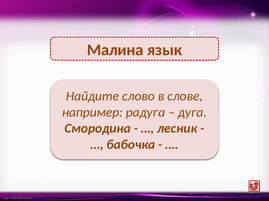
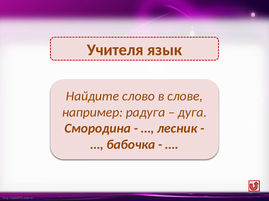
Малина: Малина -> Учителя (115, 50)
